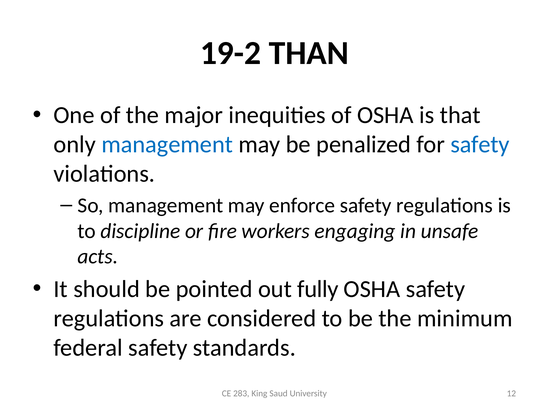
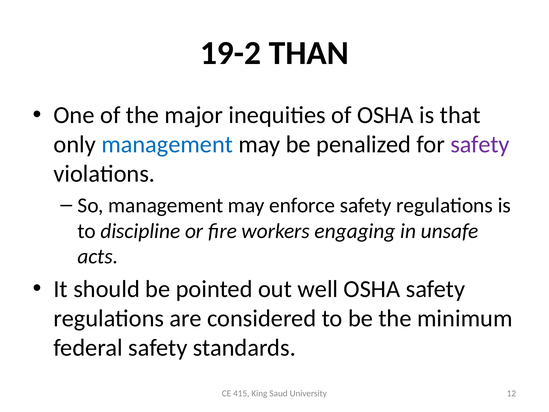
safety colour: blue -> purple (480, 144)
fully: fully -> well (318, 289)
283: 283 -> 415 (241, 393)
